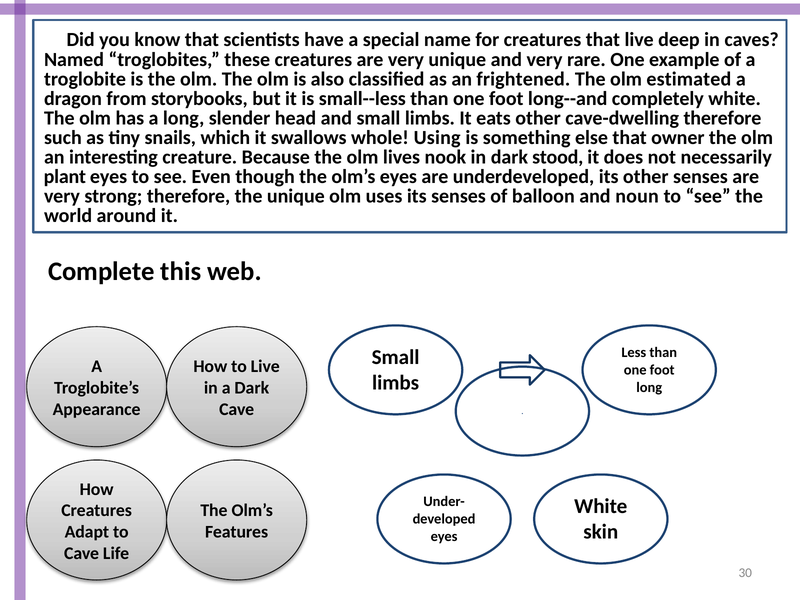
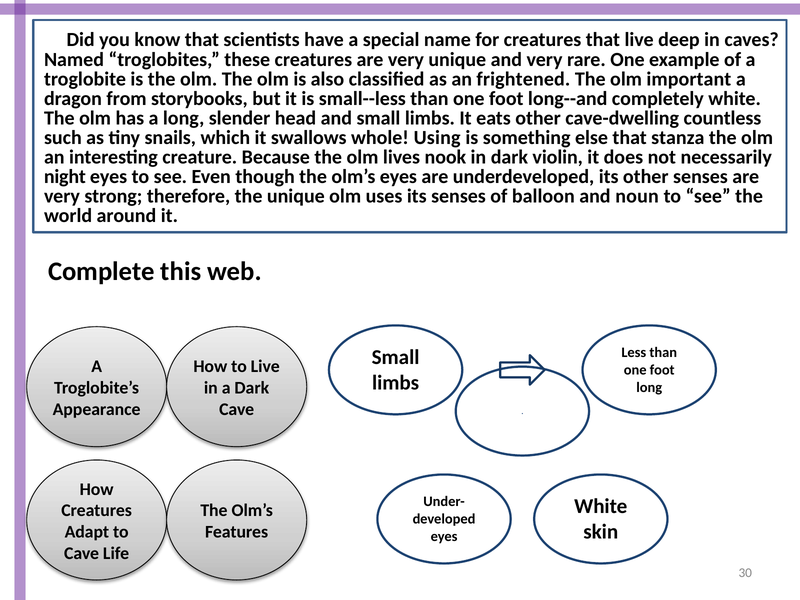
estimated: estimated -> important (689, 79)
cave-dwelling therefore: therefore -> countless (722, 118)
owner: owner -> stanza (678, 138)
stood: stood -> violin (558, 157)
plant: plant -> night (65, 177)
